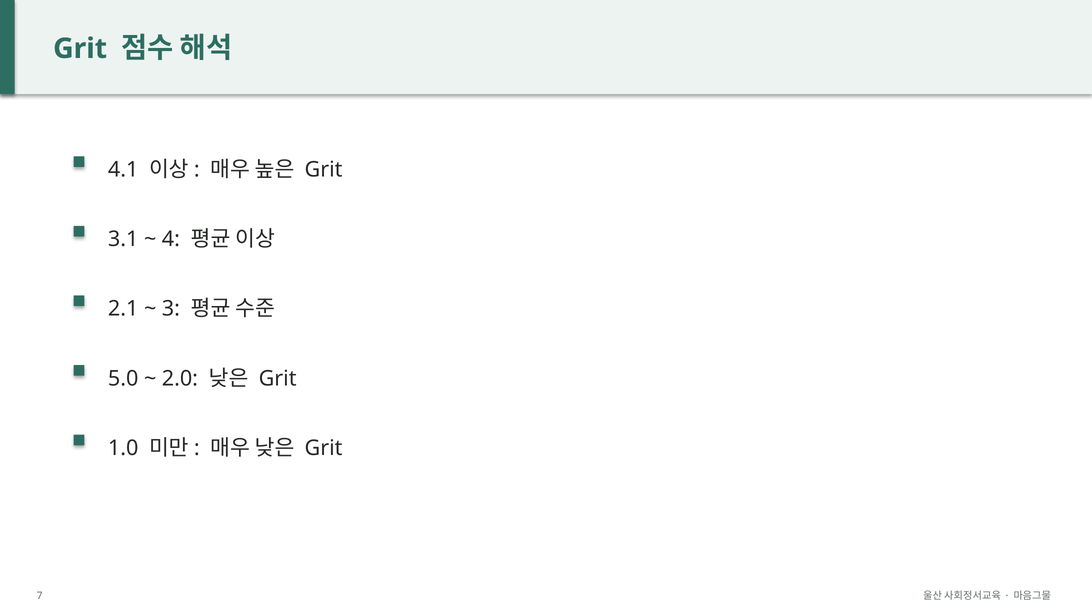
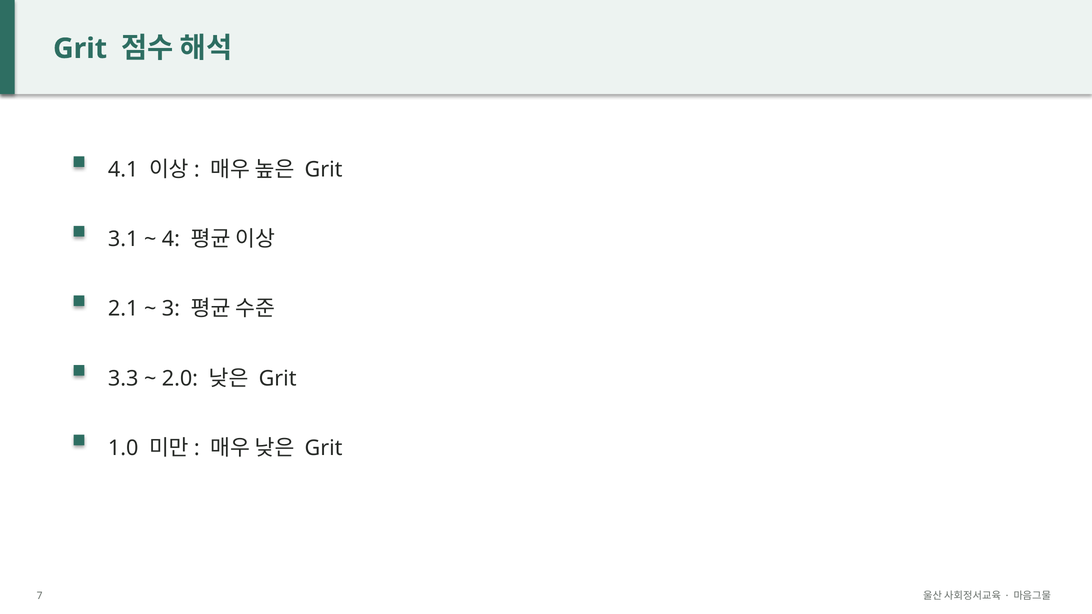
5.0: 5.0 -> 3.3 (123, 379)
